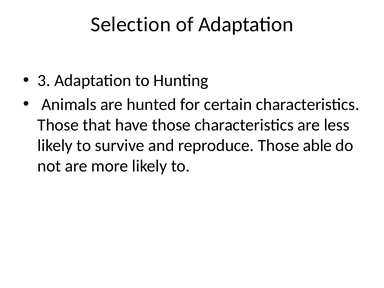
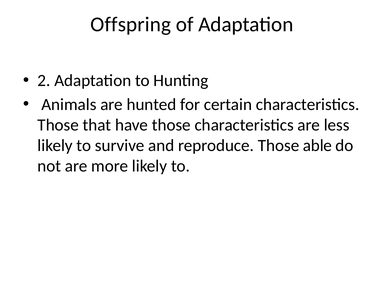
Selection: Selection -> Offspring (131, 24)
3: 3 -> 2 (44, 81)
